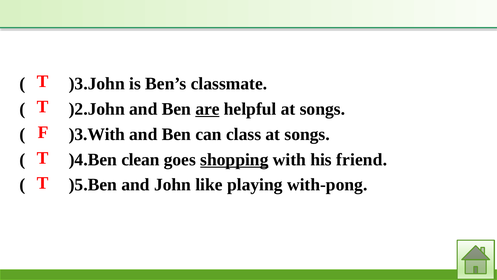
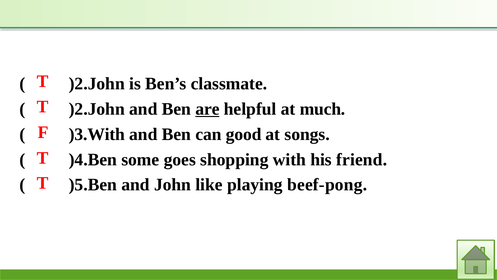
)3.John: )3.John -> )2.John (97, 84)
helpful at songs: songs -> much (323, 109)
class: class -> good (244, 134)
clean: clean -> some (140, 159)
shopping underline: present -> none (234, 159)
with-pong: with-pong -> beef-pong (327, 185)
